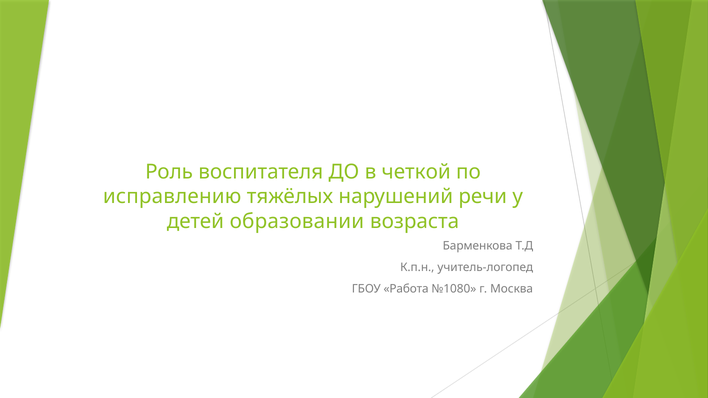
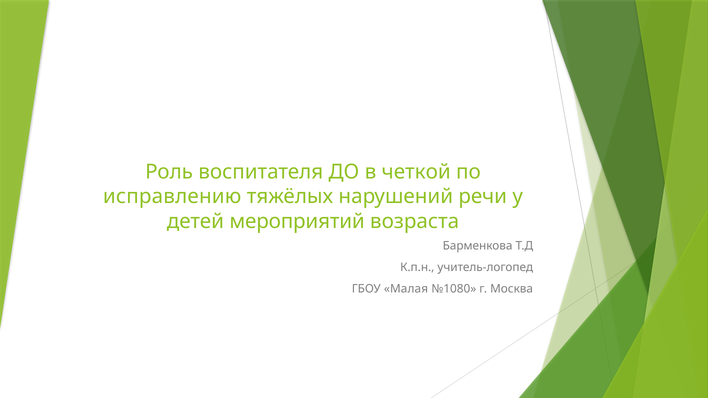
образовании: образовании -> мероприятий (297, 222)
Работа: Работа -> Малая (406, 289)
